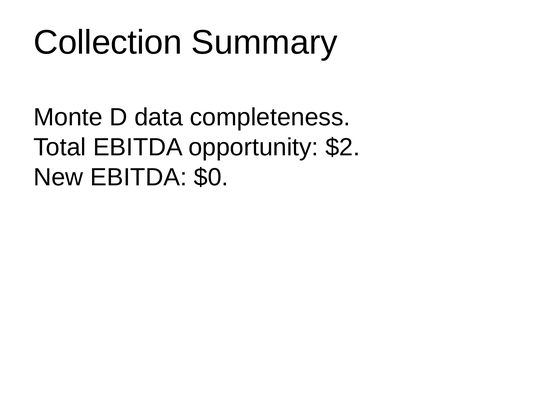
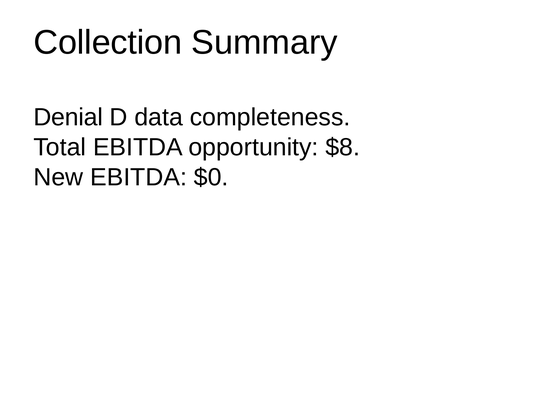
Monte: Monte -> Denial (68, 117)
$2: $2 -> $8 (343, 147)
